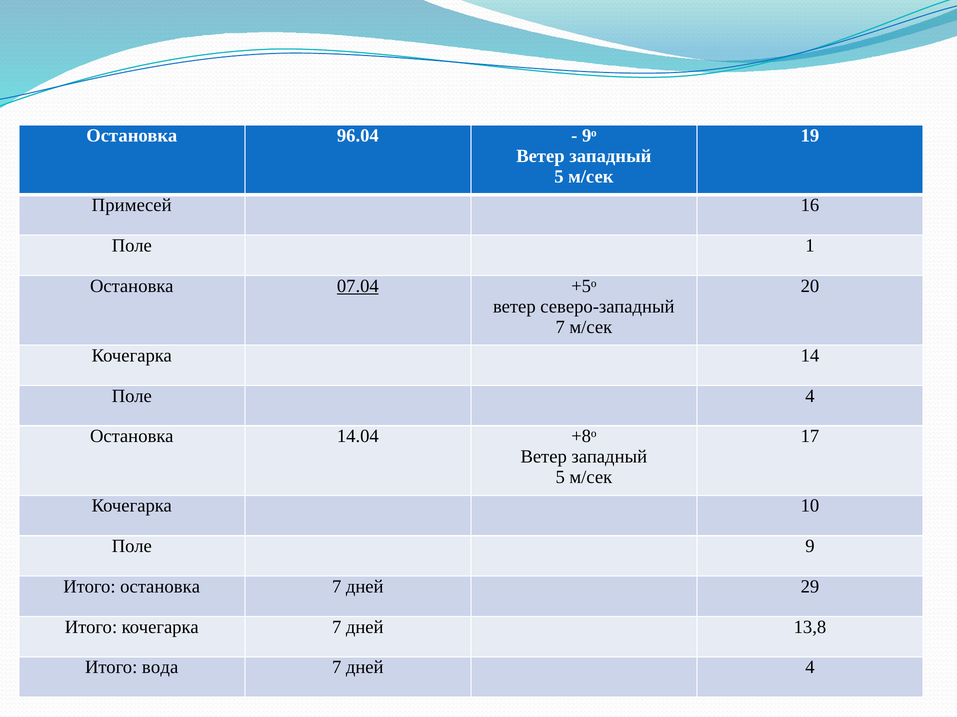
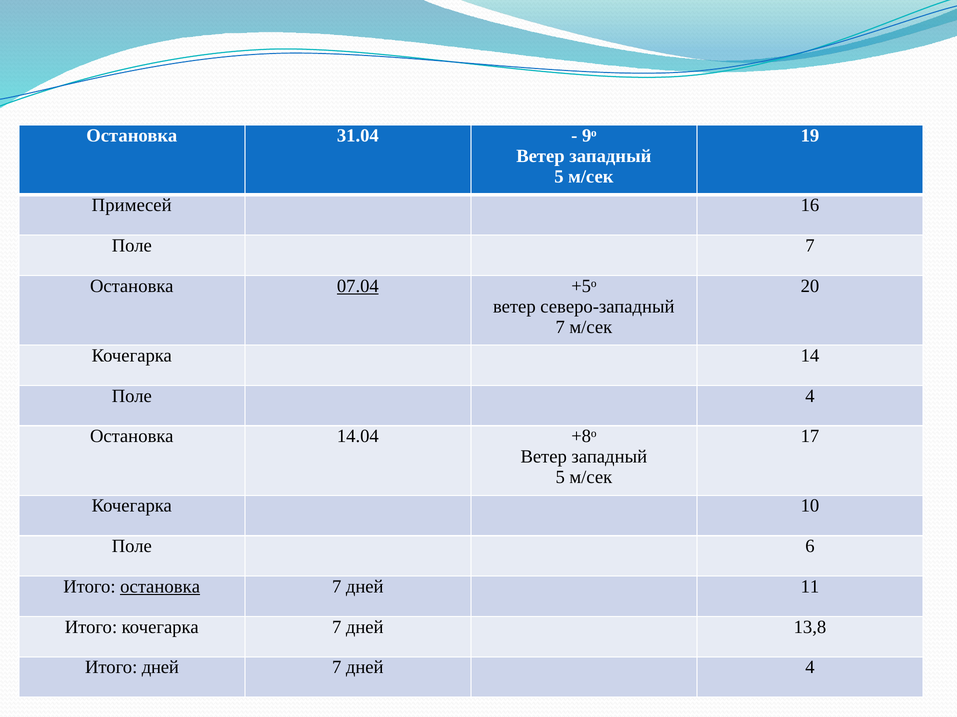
96.04: 96.04 -> 31.04 (358, 136)
Поле 1: 1 -> 7 (810, 246)
9: 9 -> 6 (810, 547)
остановка underline: none -> present (160, 587)
29: 29 -> 11 (810, 587)
Итого вода: вода -> дней (160, 668)
